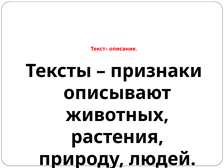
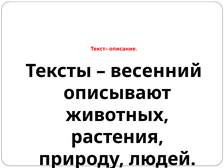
признаки: признаки -> весенний (156, 71)
